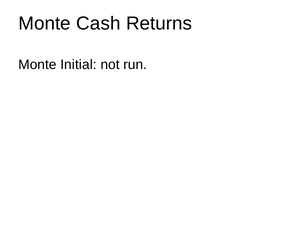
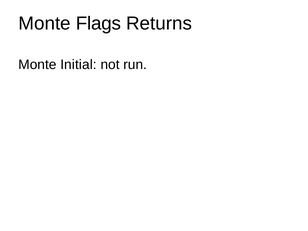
Cash: Cash -> Flags (99, 23)
